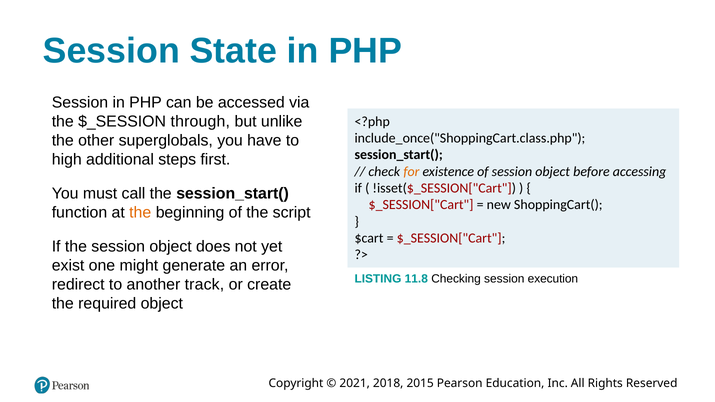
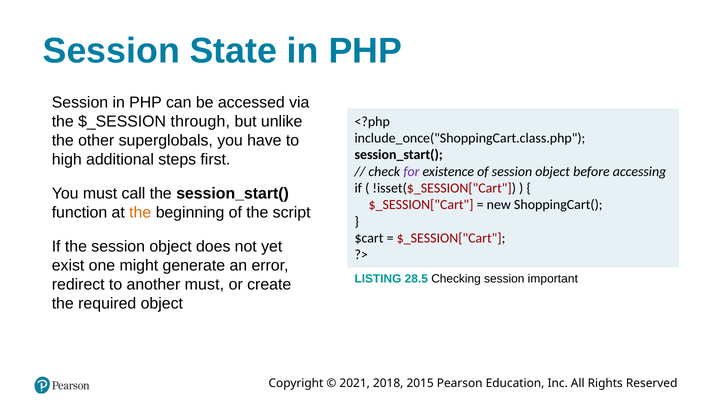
for colour: orange -> purple (411, 172)
11.8: 11.8 -> 28.5 (416, 279)
execution: execution -> important (553, 279)
another track: track -> must (204, 285)
